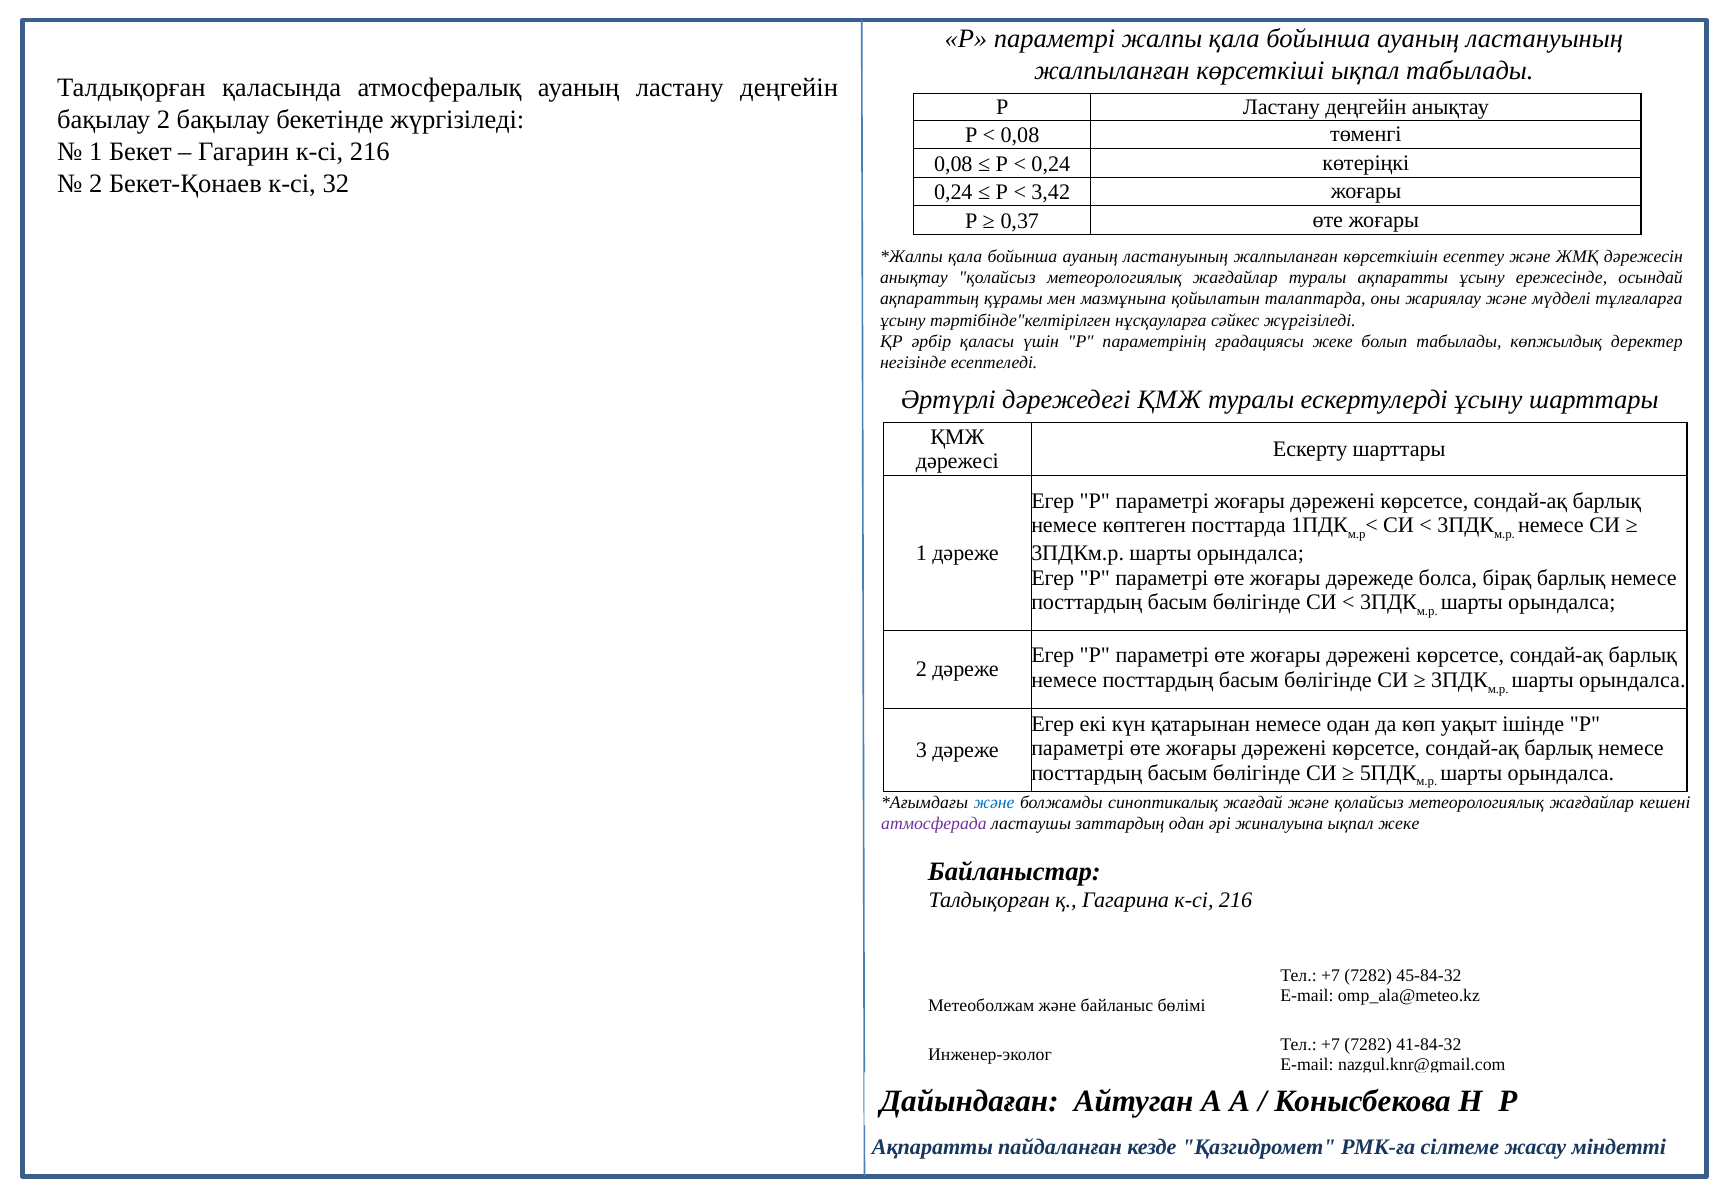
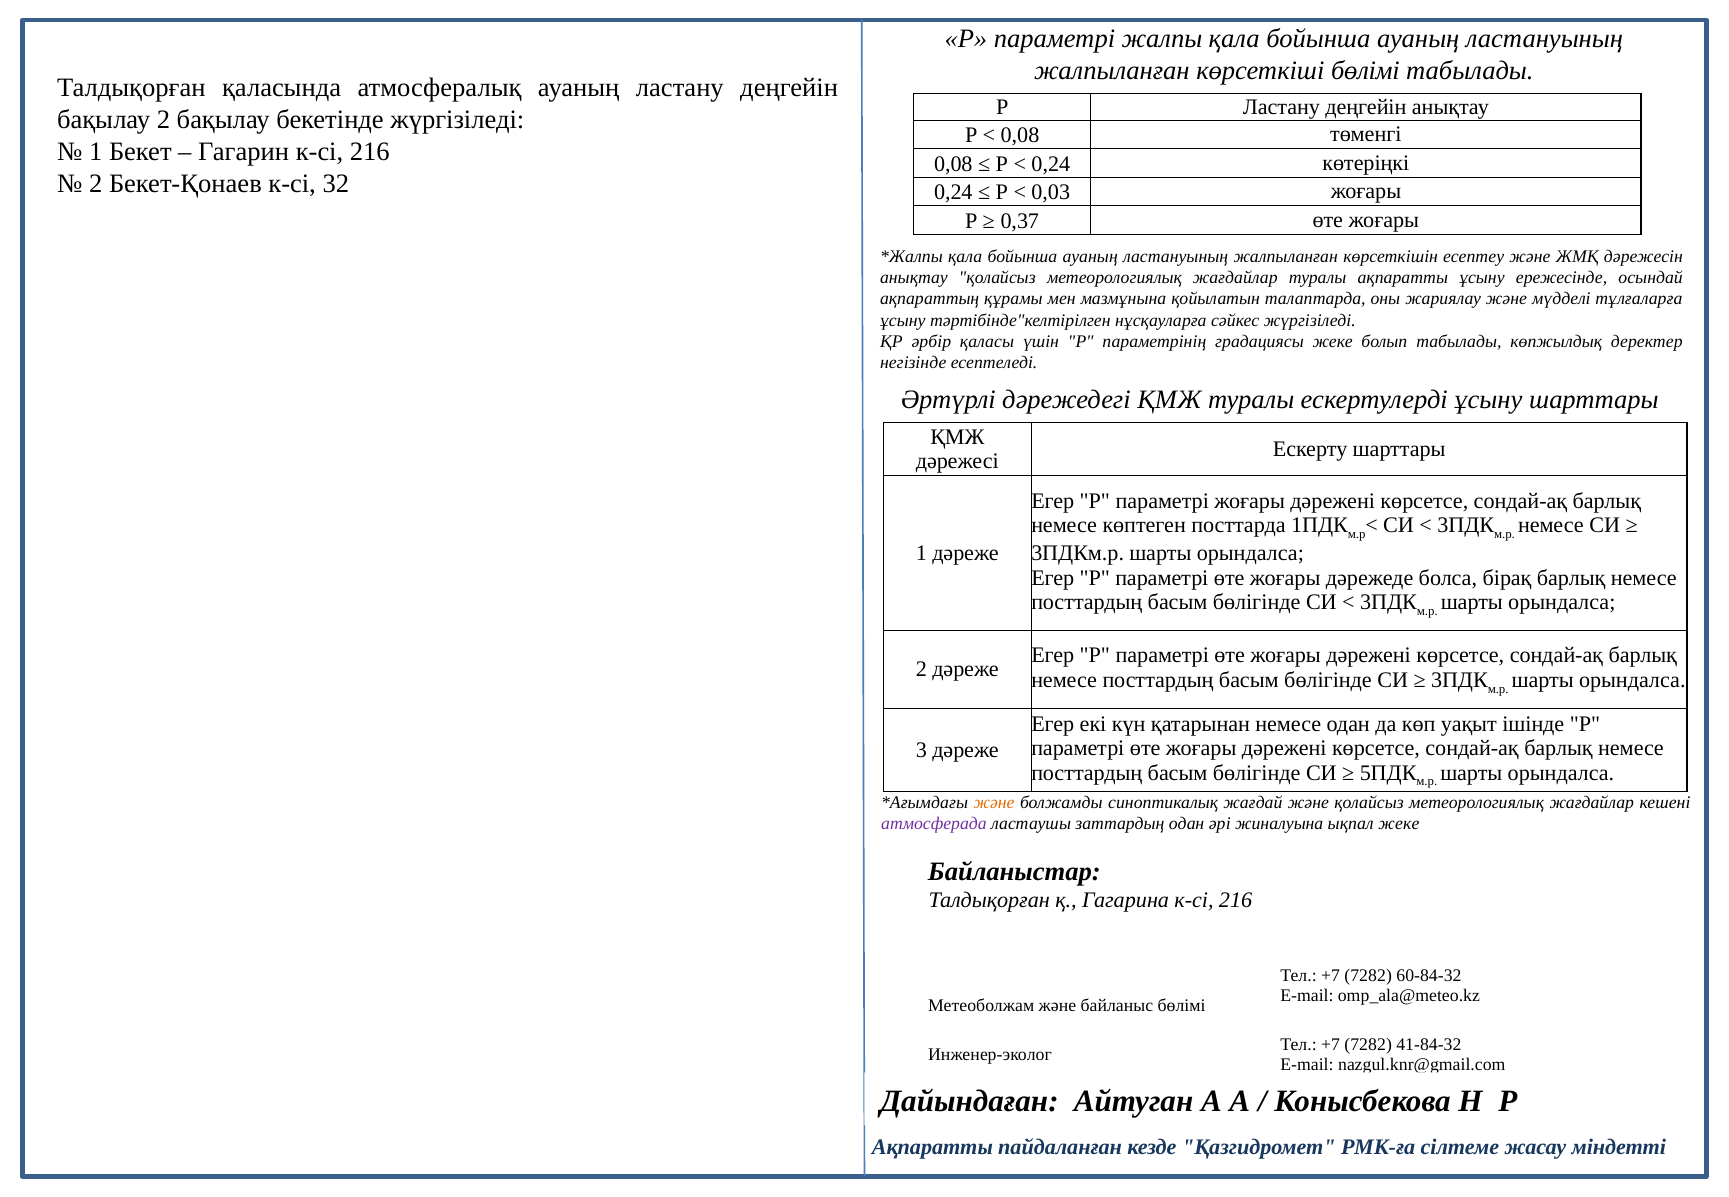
көрсеткіші ықпал: ықпал -> бөлімі (1365, 71)
3,42: 3,42 -> 0,03 (1051, 192)
және colour: blue -> orange (994, 802)
45-84-32: 45-84-32 -> 60-84-32 (1429, 976)
